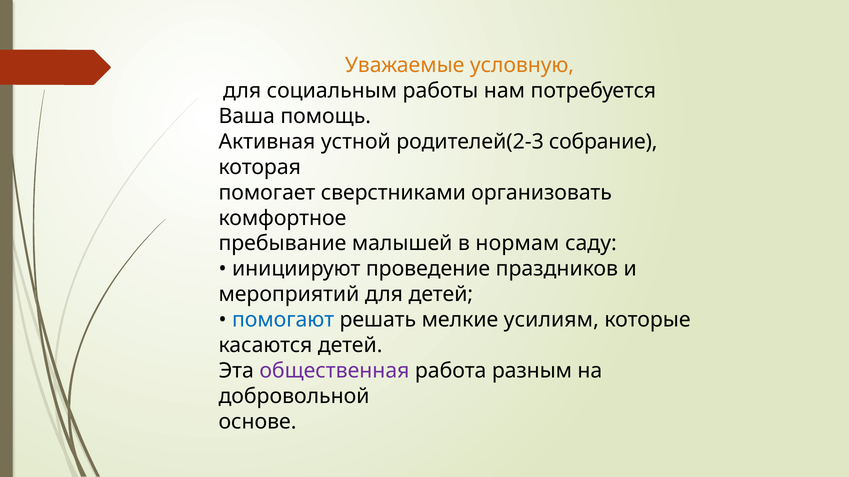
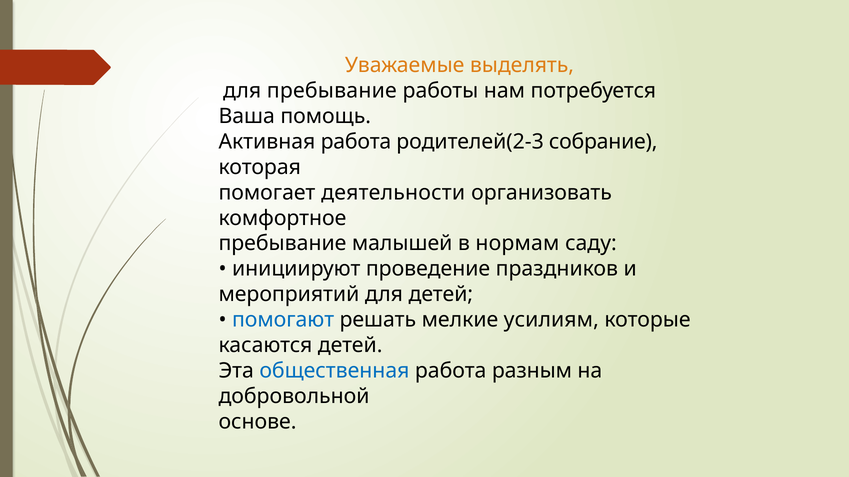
условную: условную -> выделять (522, 65)
для социальным: социальным -> пребывание (332, 91)
Активная устной: устной -> работа (356, 142)
сверстниками: сверстниками -> деятельности (393, 193)
общественная colour: purple -> blue (334, 371)
